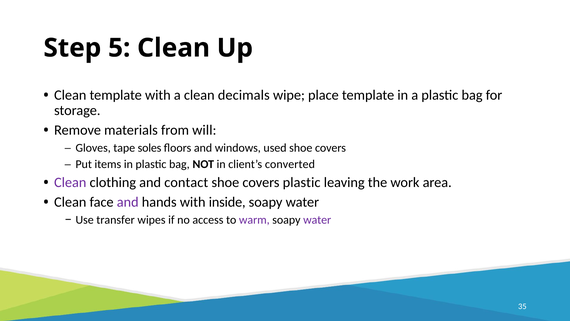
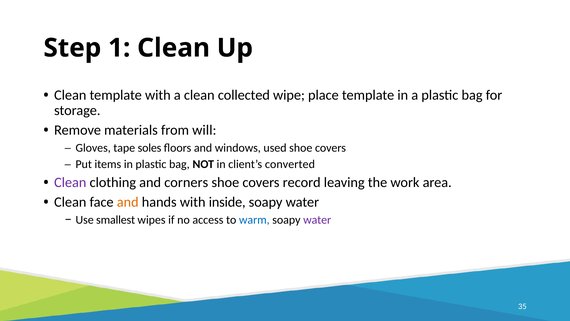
5: 5 -> 1 (119, 48)
decimals: decimals -> collected (244, 95)
contact: contact -> corners (186, 182)
covers plastic: plastic -> record (302, 182)
and colour: purple -> orange (128, 202)
transfer: transfer -> smallest (116, 220)
warm colour: purple -> blue (254, 220)
